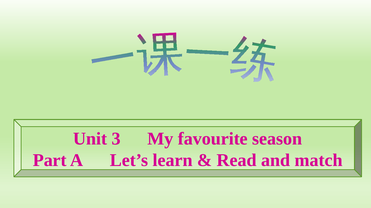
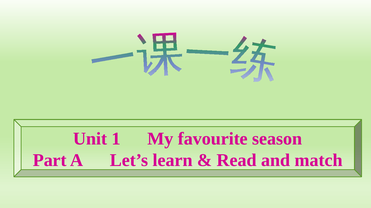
3: 3 -> 1 (116, 139)
